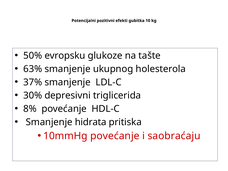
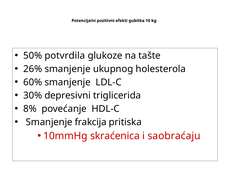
evropsku: evropsku -> potvrdila (65, 56)
63%: 63% -> 26% (33, 69)
37%: 37% -> 60% (33, 82)
hidrata: hidrata -> frakcija (91, 122)
10mmHg povećanje: povećanje -> skraćenica (115, 136)
